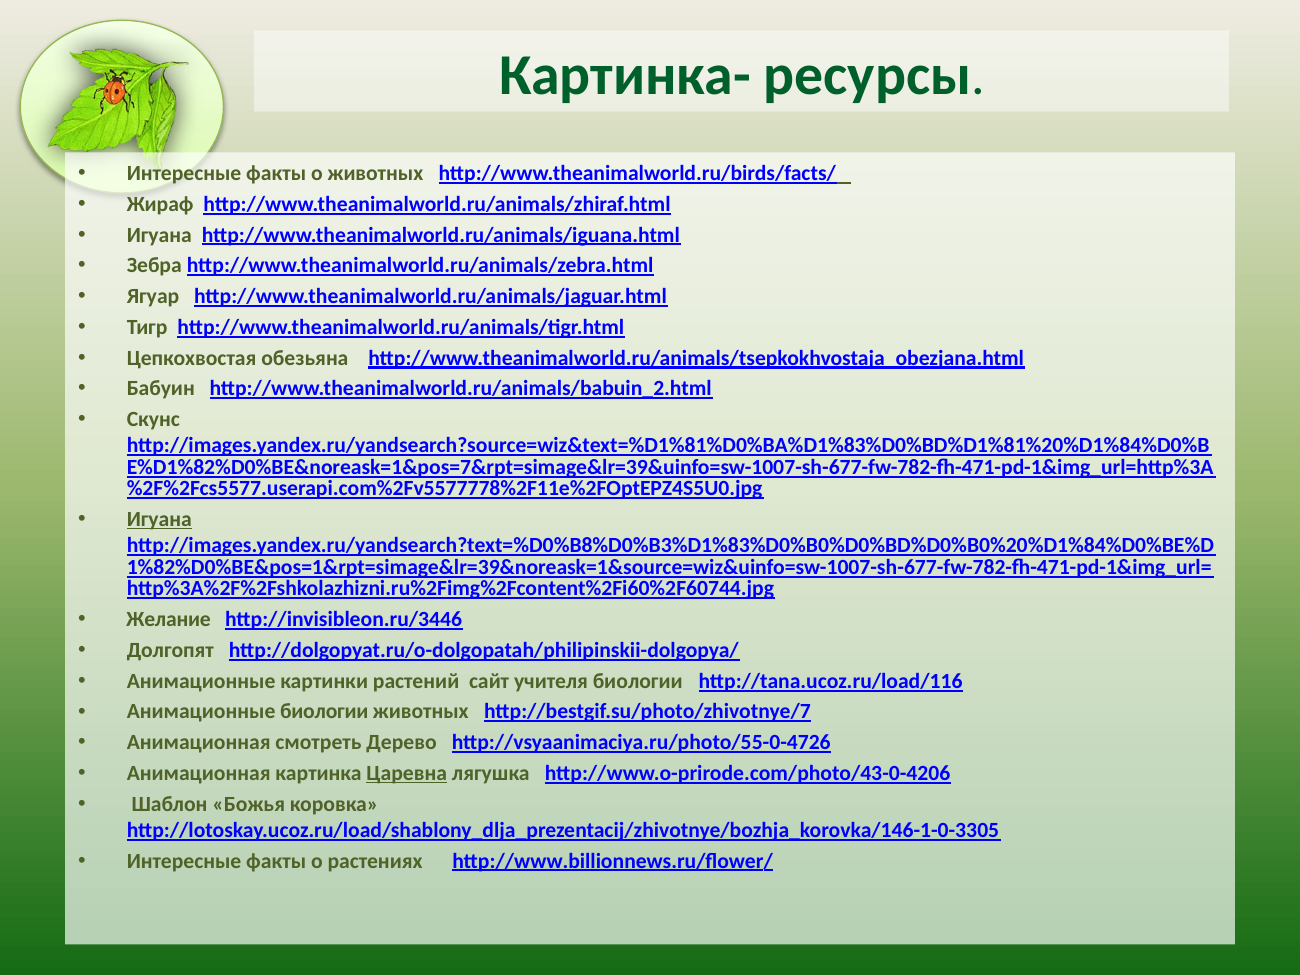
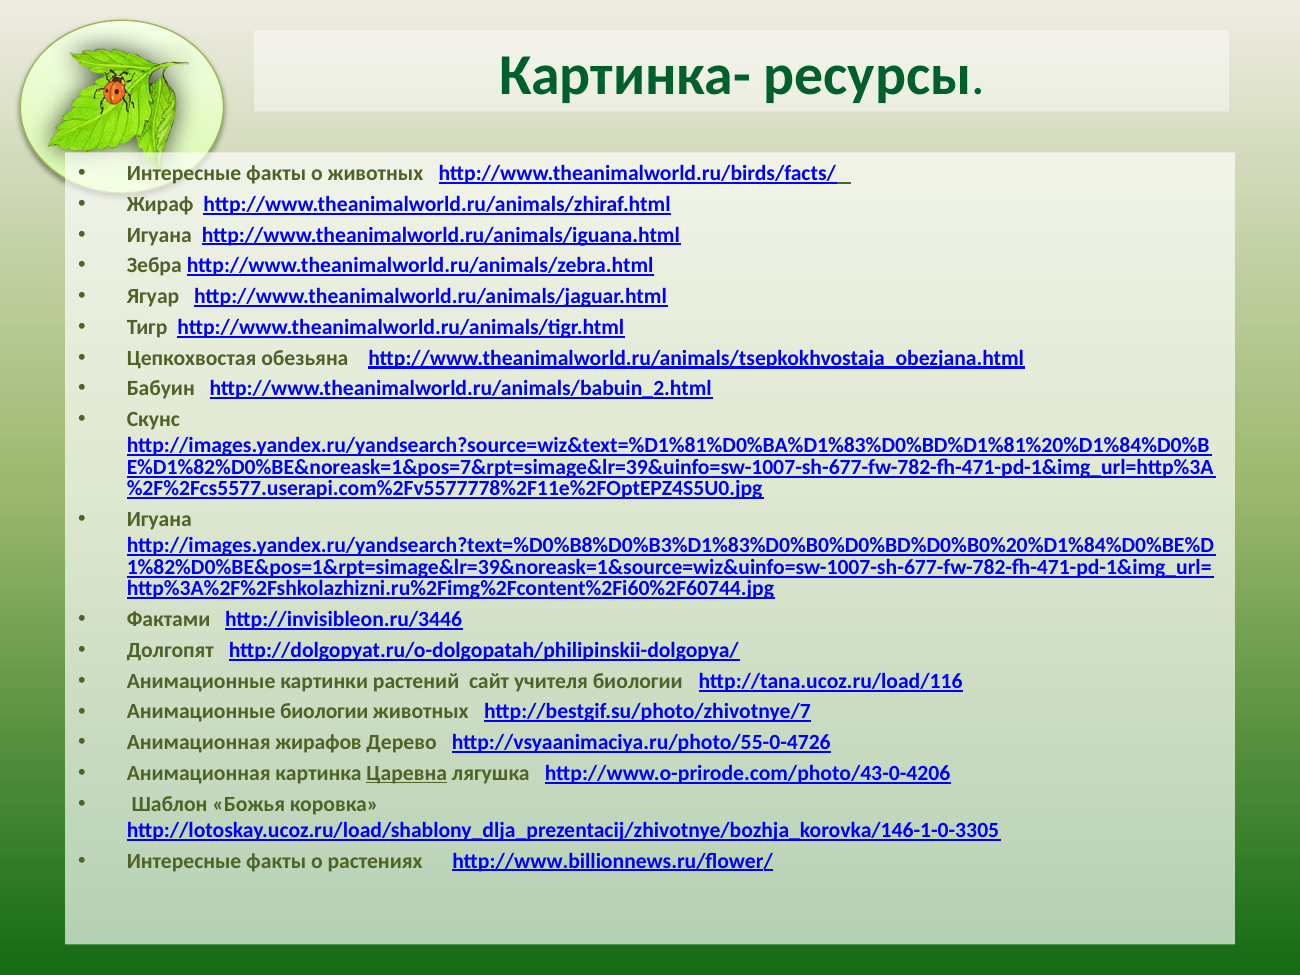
Игуана underline: present -> none (159, 520)
Желание: Желание -> Фактами (169, 620)
смотреть: смотреть -> жирафов (319, 743)
